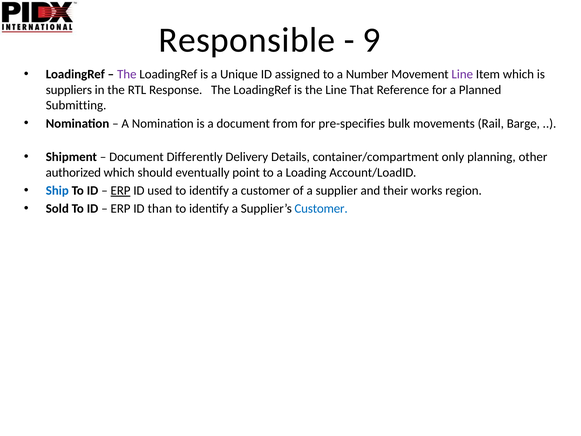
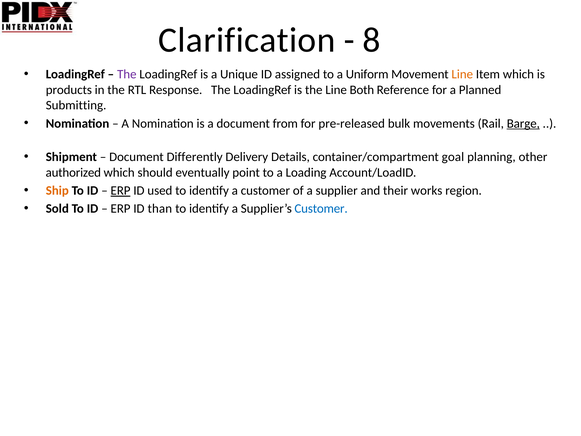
Responsible: Responsible -> Clarification (247, 40)
9: 9 -> 8 (372, 40)
Number: Number -> Uniform (367, 74)
Line colour: purple -> orange (462, 74)
suppliers: suppliers -> products (69, 90)
That: That -> Both (362, 90)
pre-specifies: pre-specifies -> pre-released (352, 123)
Barge underline: none -> present (523, 123)
only: only -> goal (453, 157)
Ship colour: blue -> orange (57, 190)
